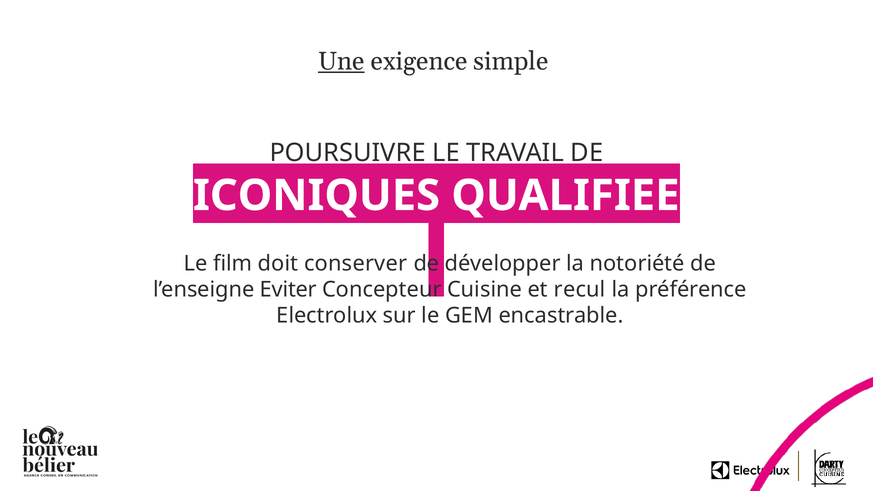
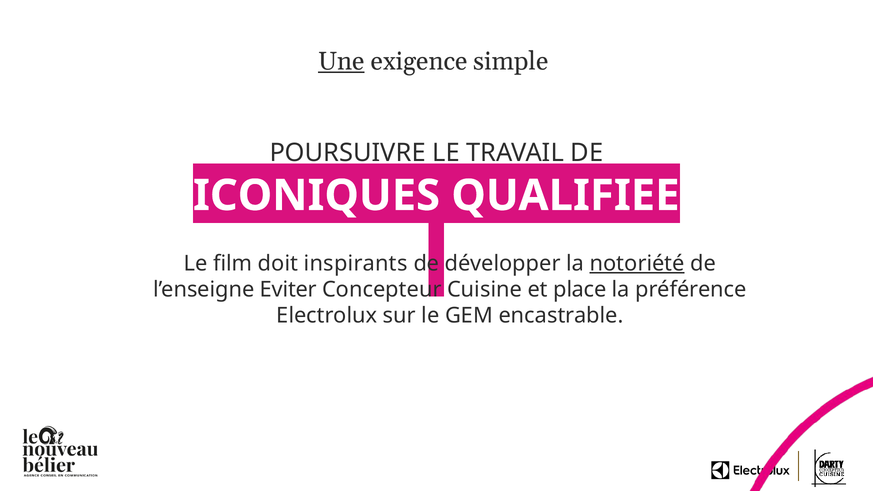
conserver: conserver -> inspirants (356, 263)
notoriété underline: none -> present (637, 263)
recul: recul -> place (580, 290)
